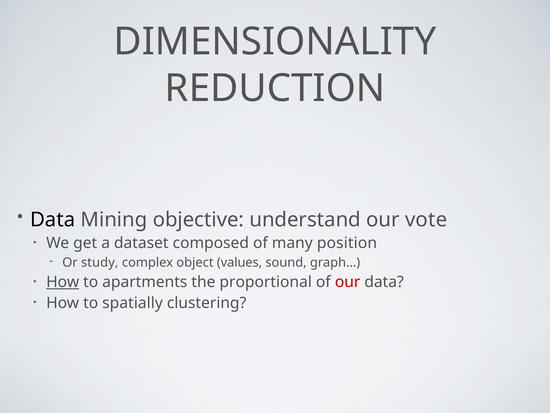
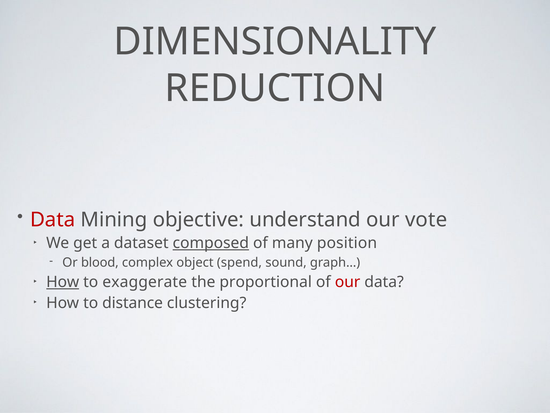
Data colour: black -> red (53, 219)
composed underline: none -> present (211, 243)
study: study -> blood (100, 262)
values: values -> spend (239, 262)
apartments: apartments -> exaggerate (145, 282)
spatially: spatially -> distance (133, 303)
